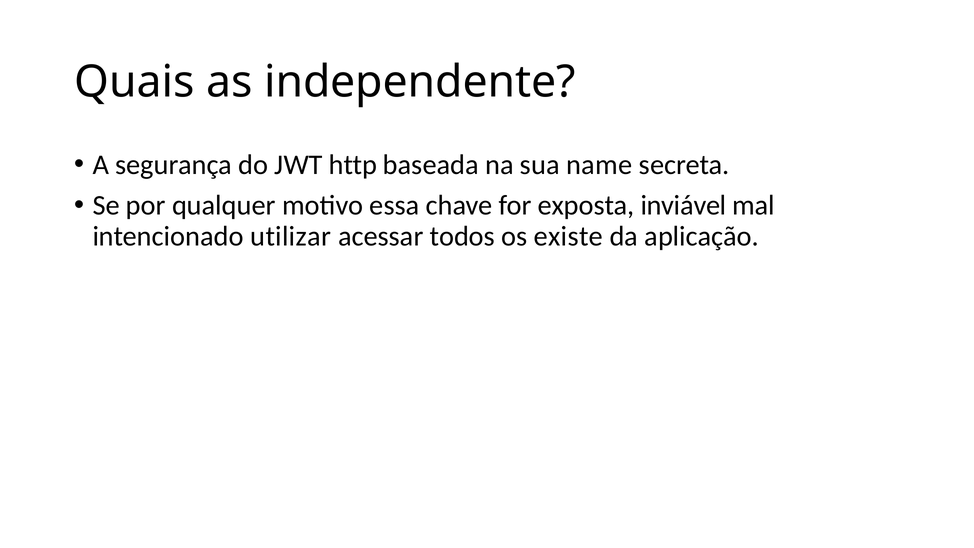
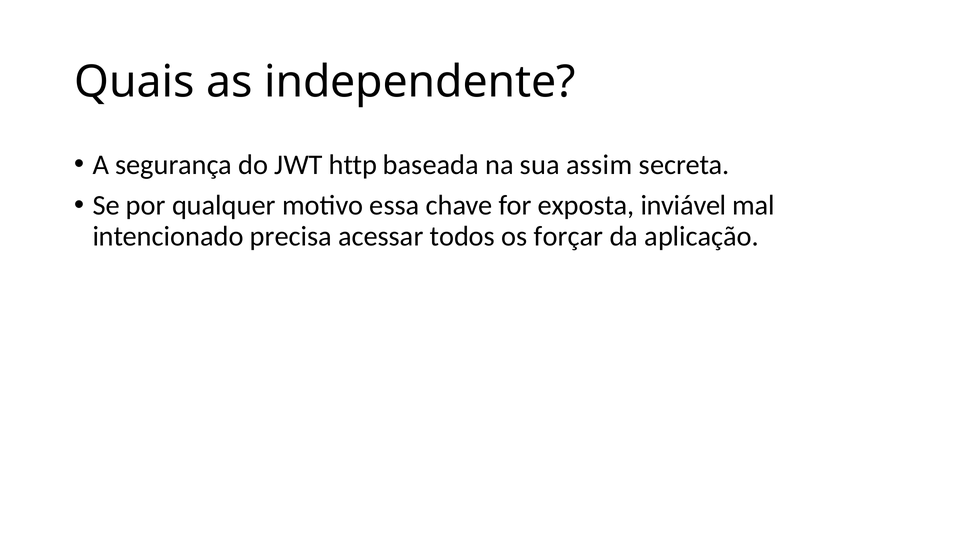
name: name -> assim (599, 165)
utilizar: utilizar -> precisa (291, 236)
existe: existe -> forçar (568, 236)
